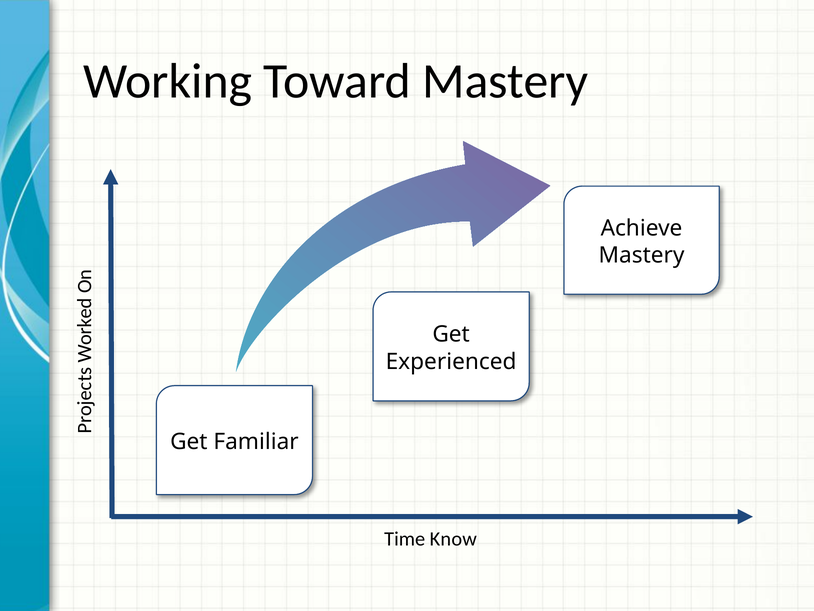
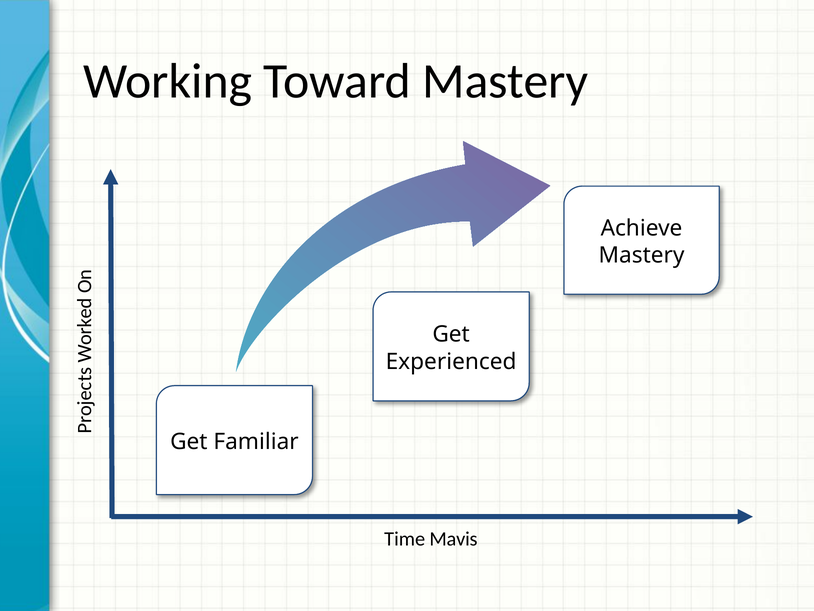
Know: Know -> Mavis (453, 539)
